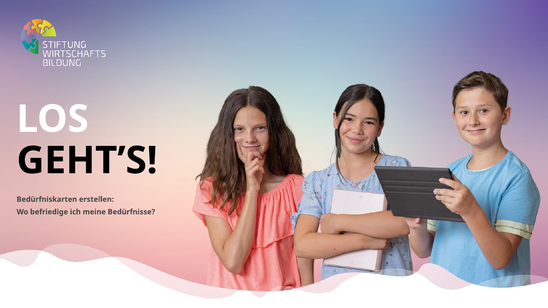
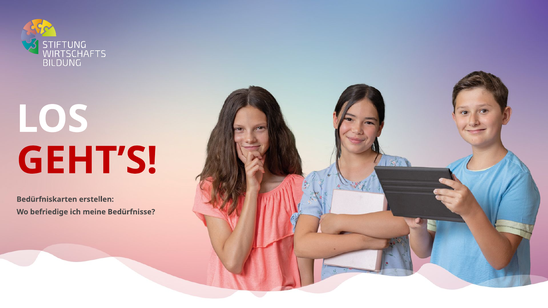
GEHT’S colour: black -> red (87, 161)
